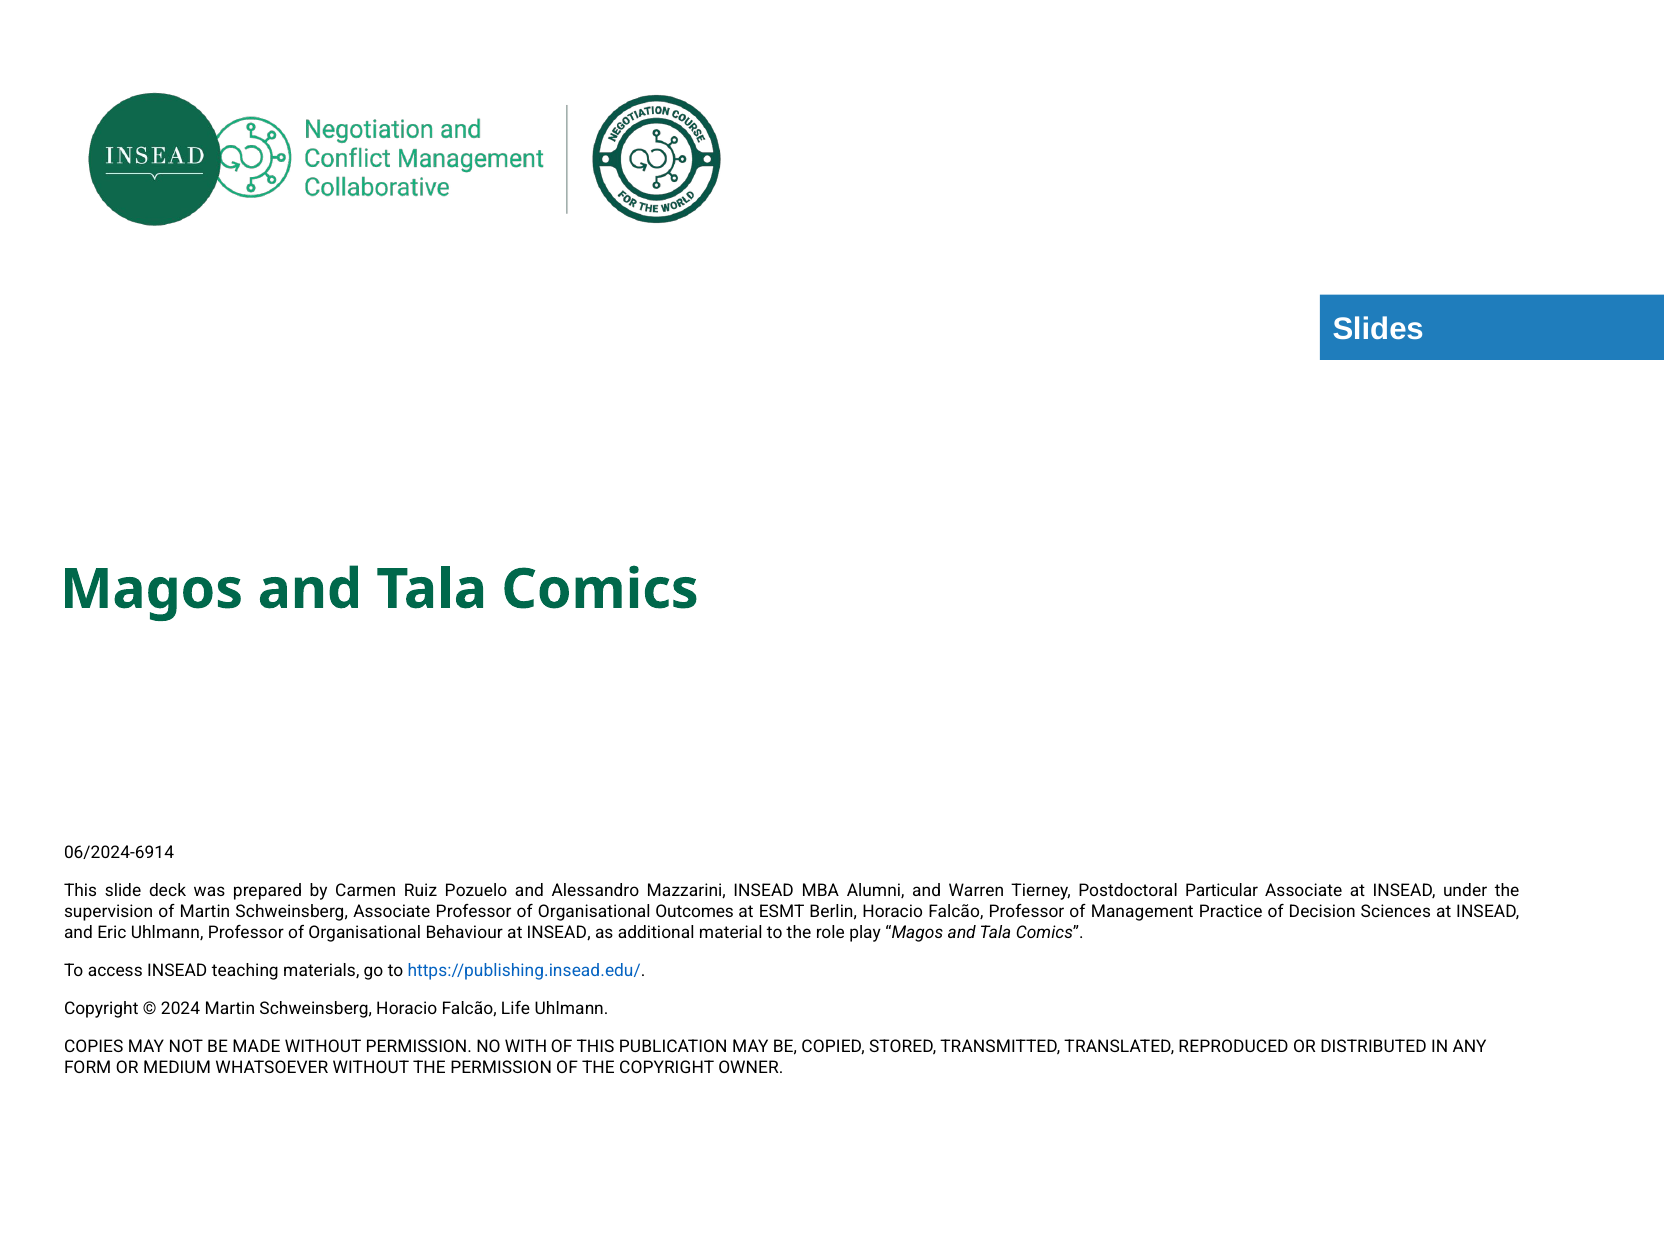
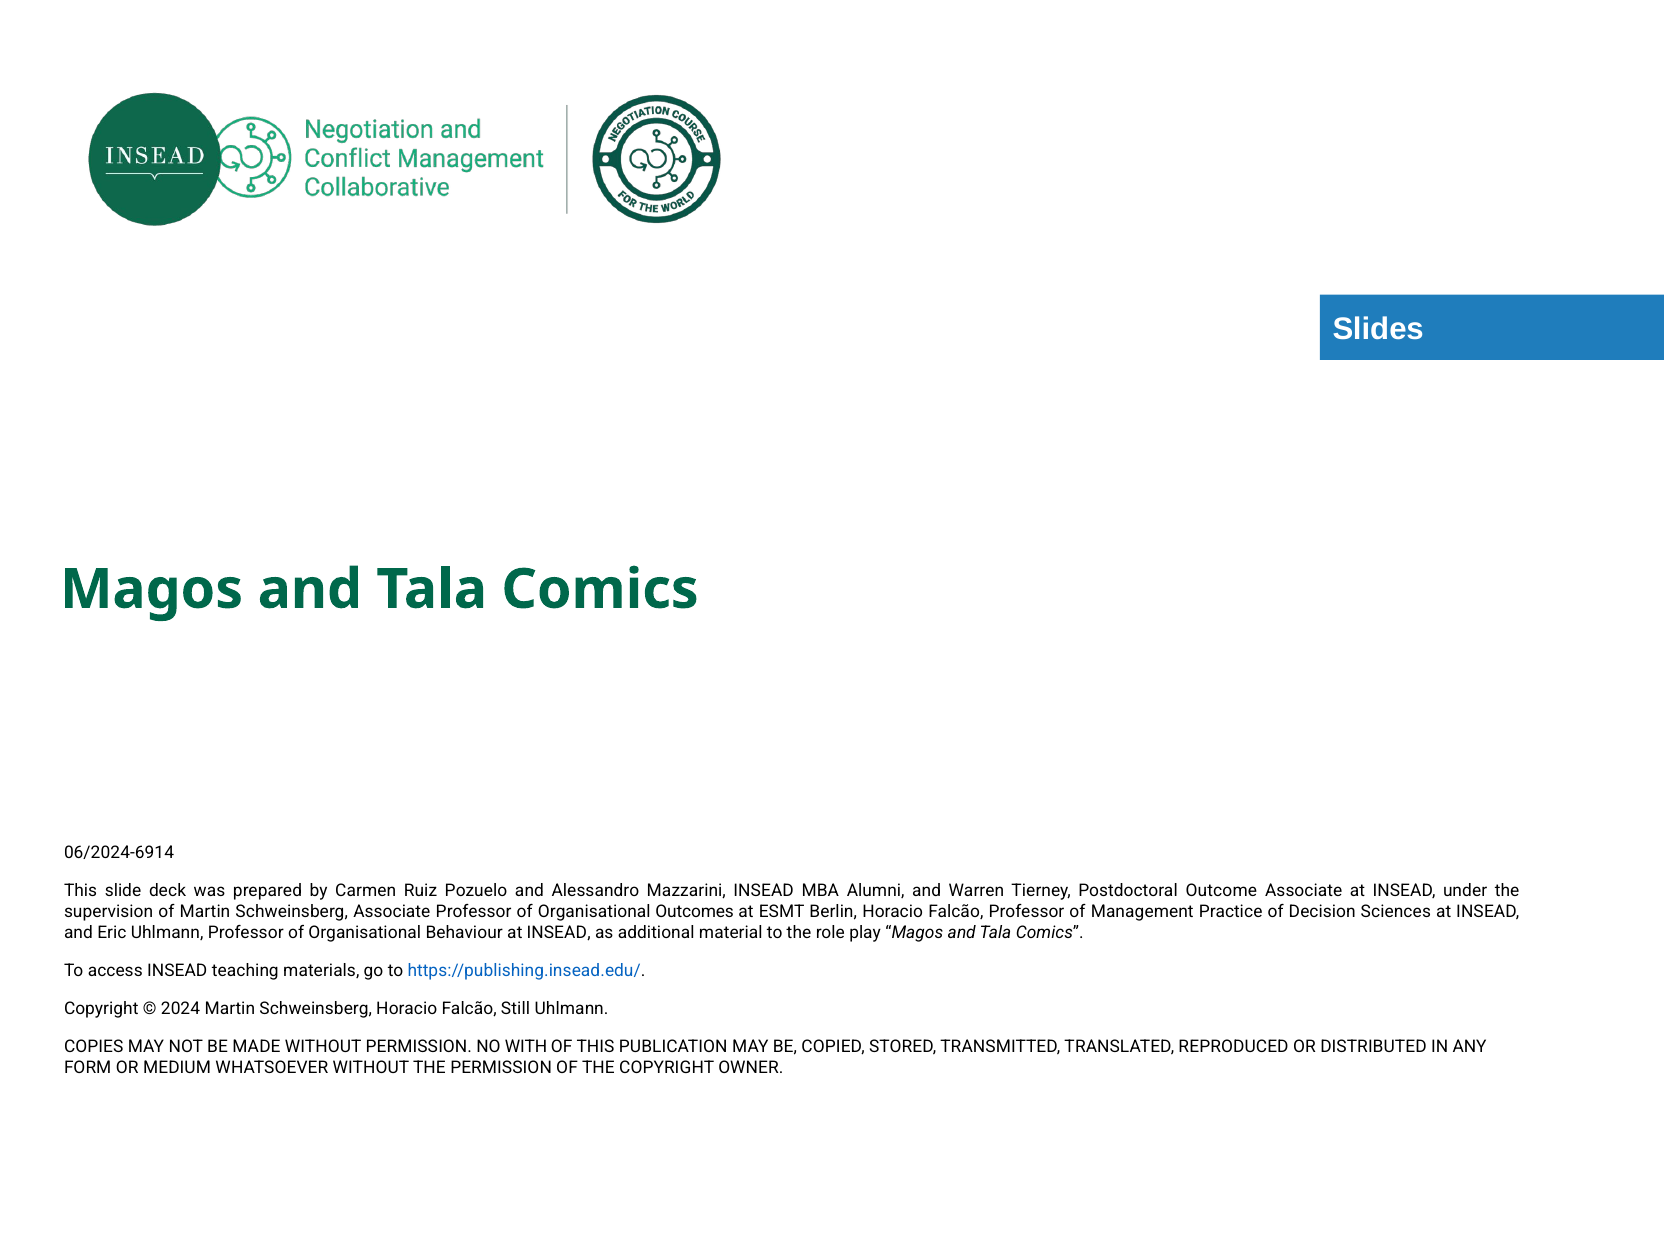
Particular: Particular -> Outcome (1221, 891)
Life: Life -> Still (516, 1009)
